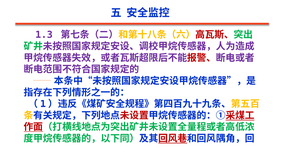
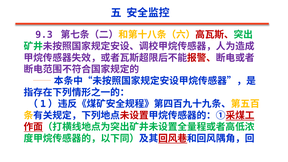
1.3: 1.3 -> 9.3 (44, 35)
